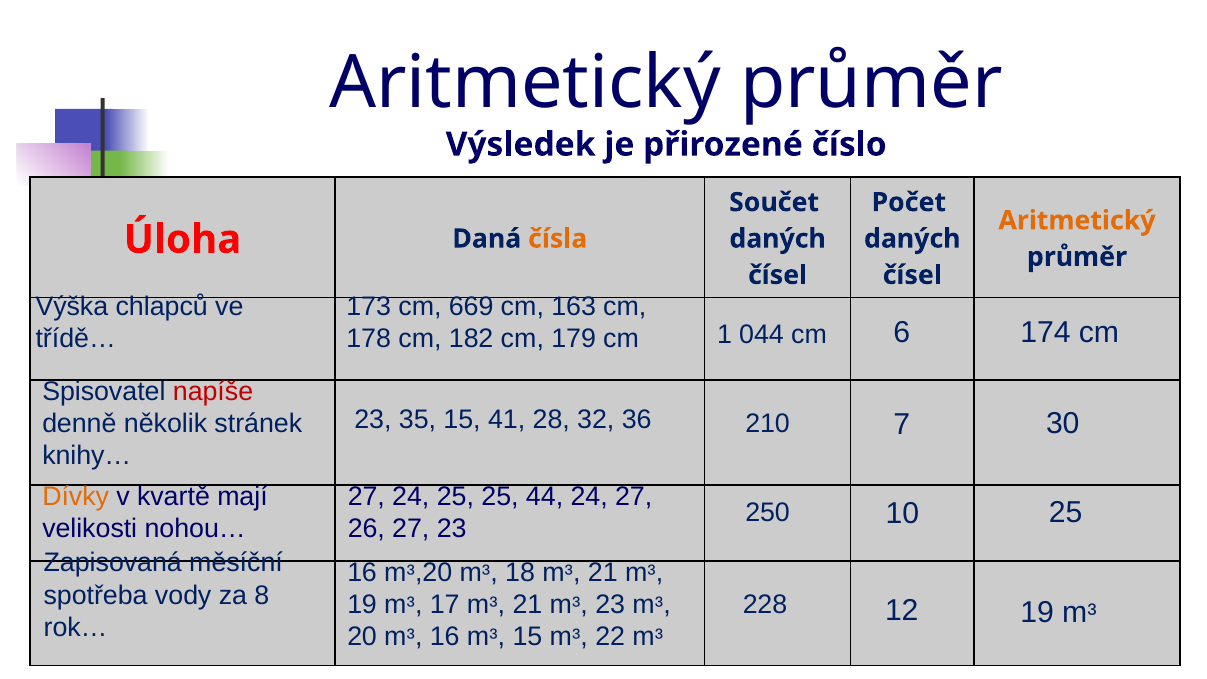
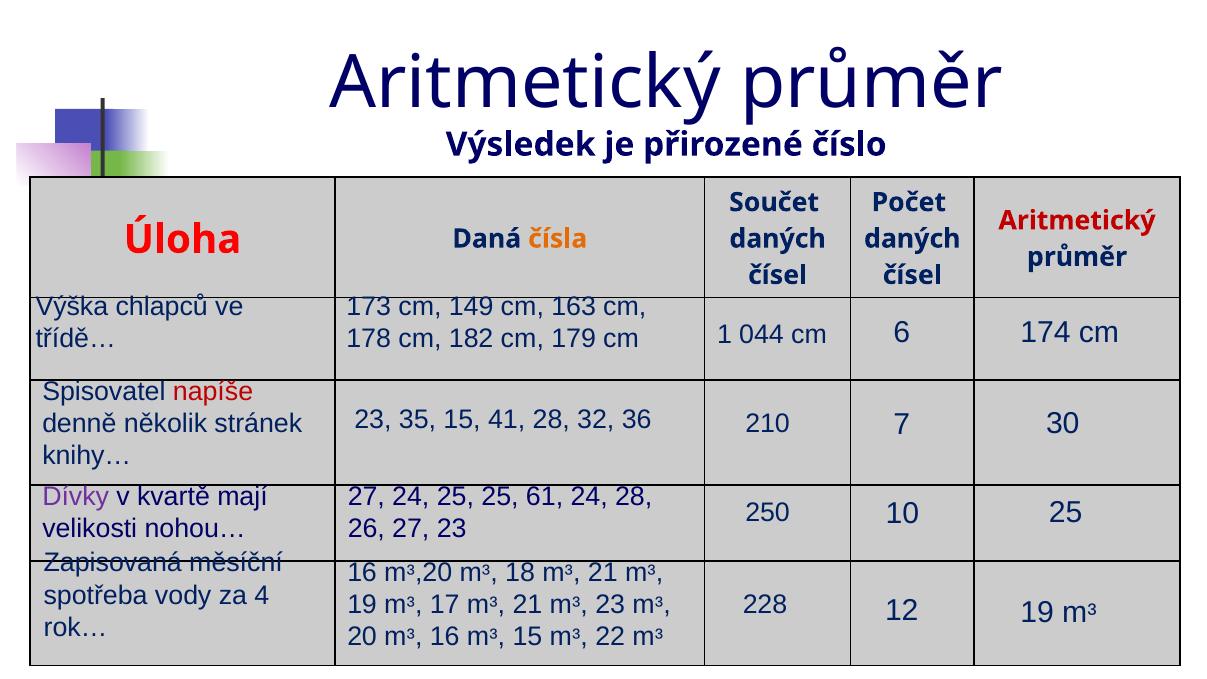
Aritmetický colour: orange -> red (1077, 221)
669: 669 -> 149 (471, 306)
Dívky colour: orange -> purple (76, 496)
44: 44 -> 61 (545, 497)
24 27: 27 -> 28 (634, 497)
8: 8 -> 4 (262, 595)
